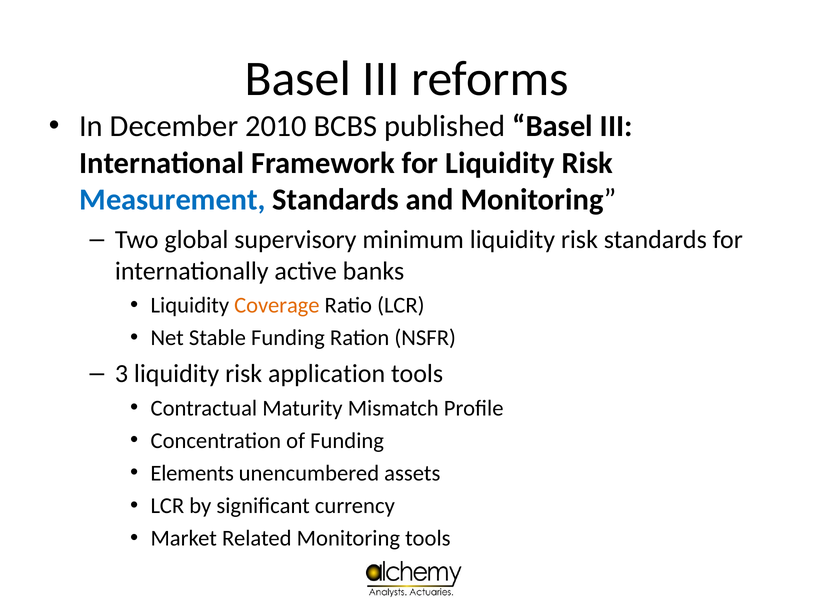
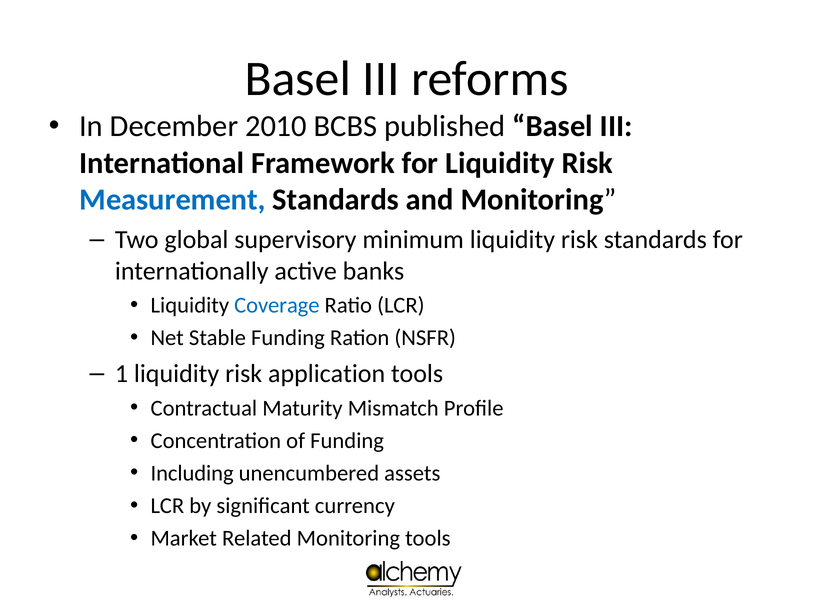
Coverage colour: orange -> blue (277, 305)
3: 3 -> 1 (122, 373)
Elements: Elements -> Including (192, 473)
